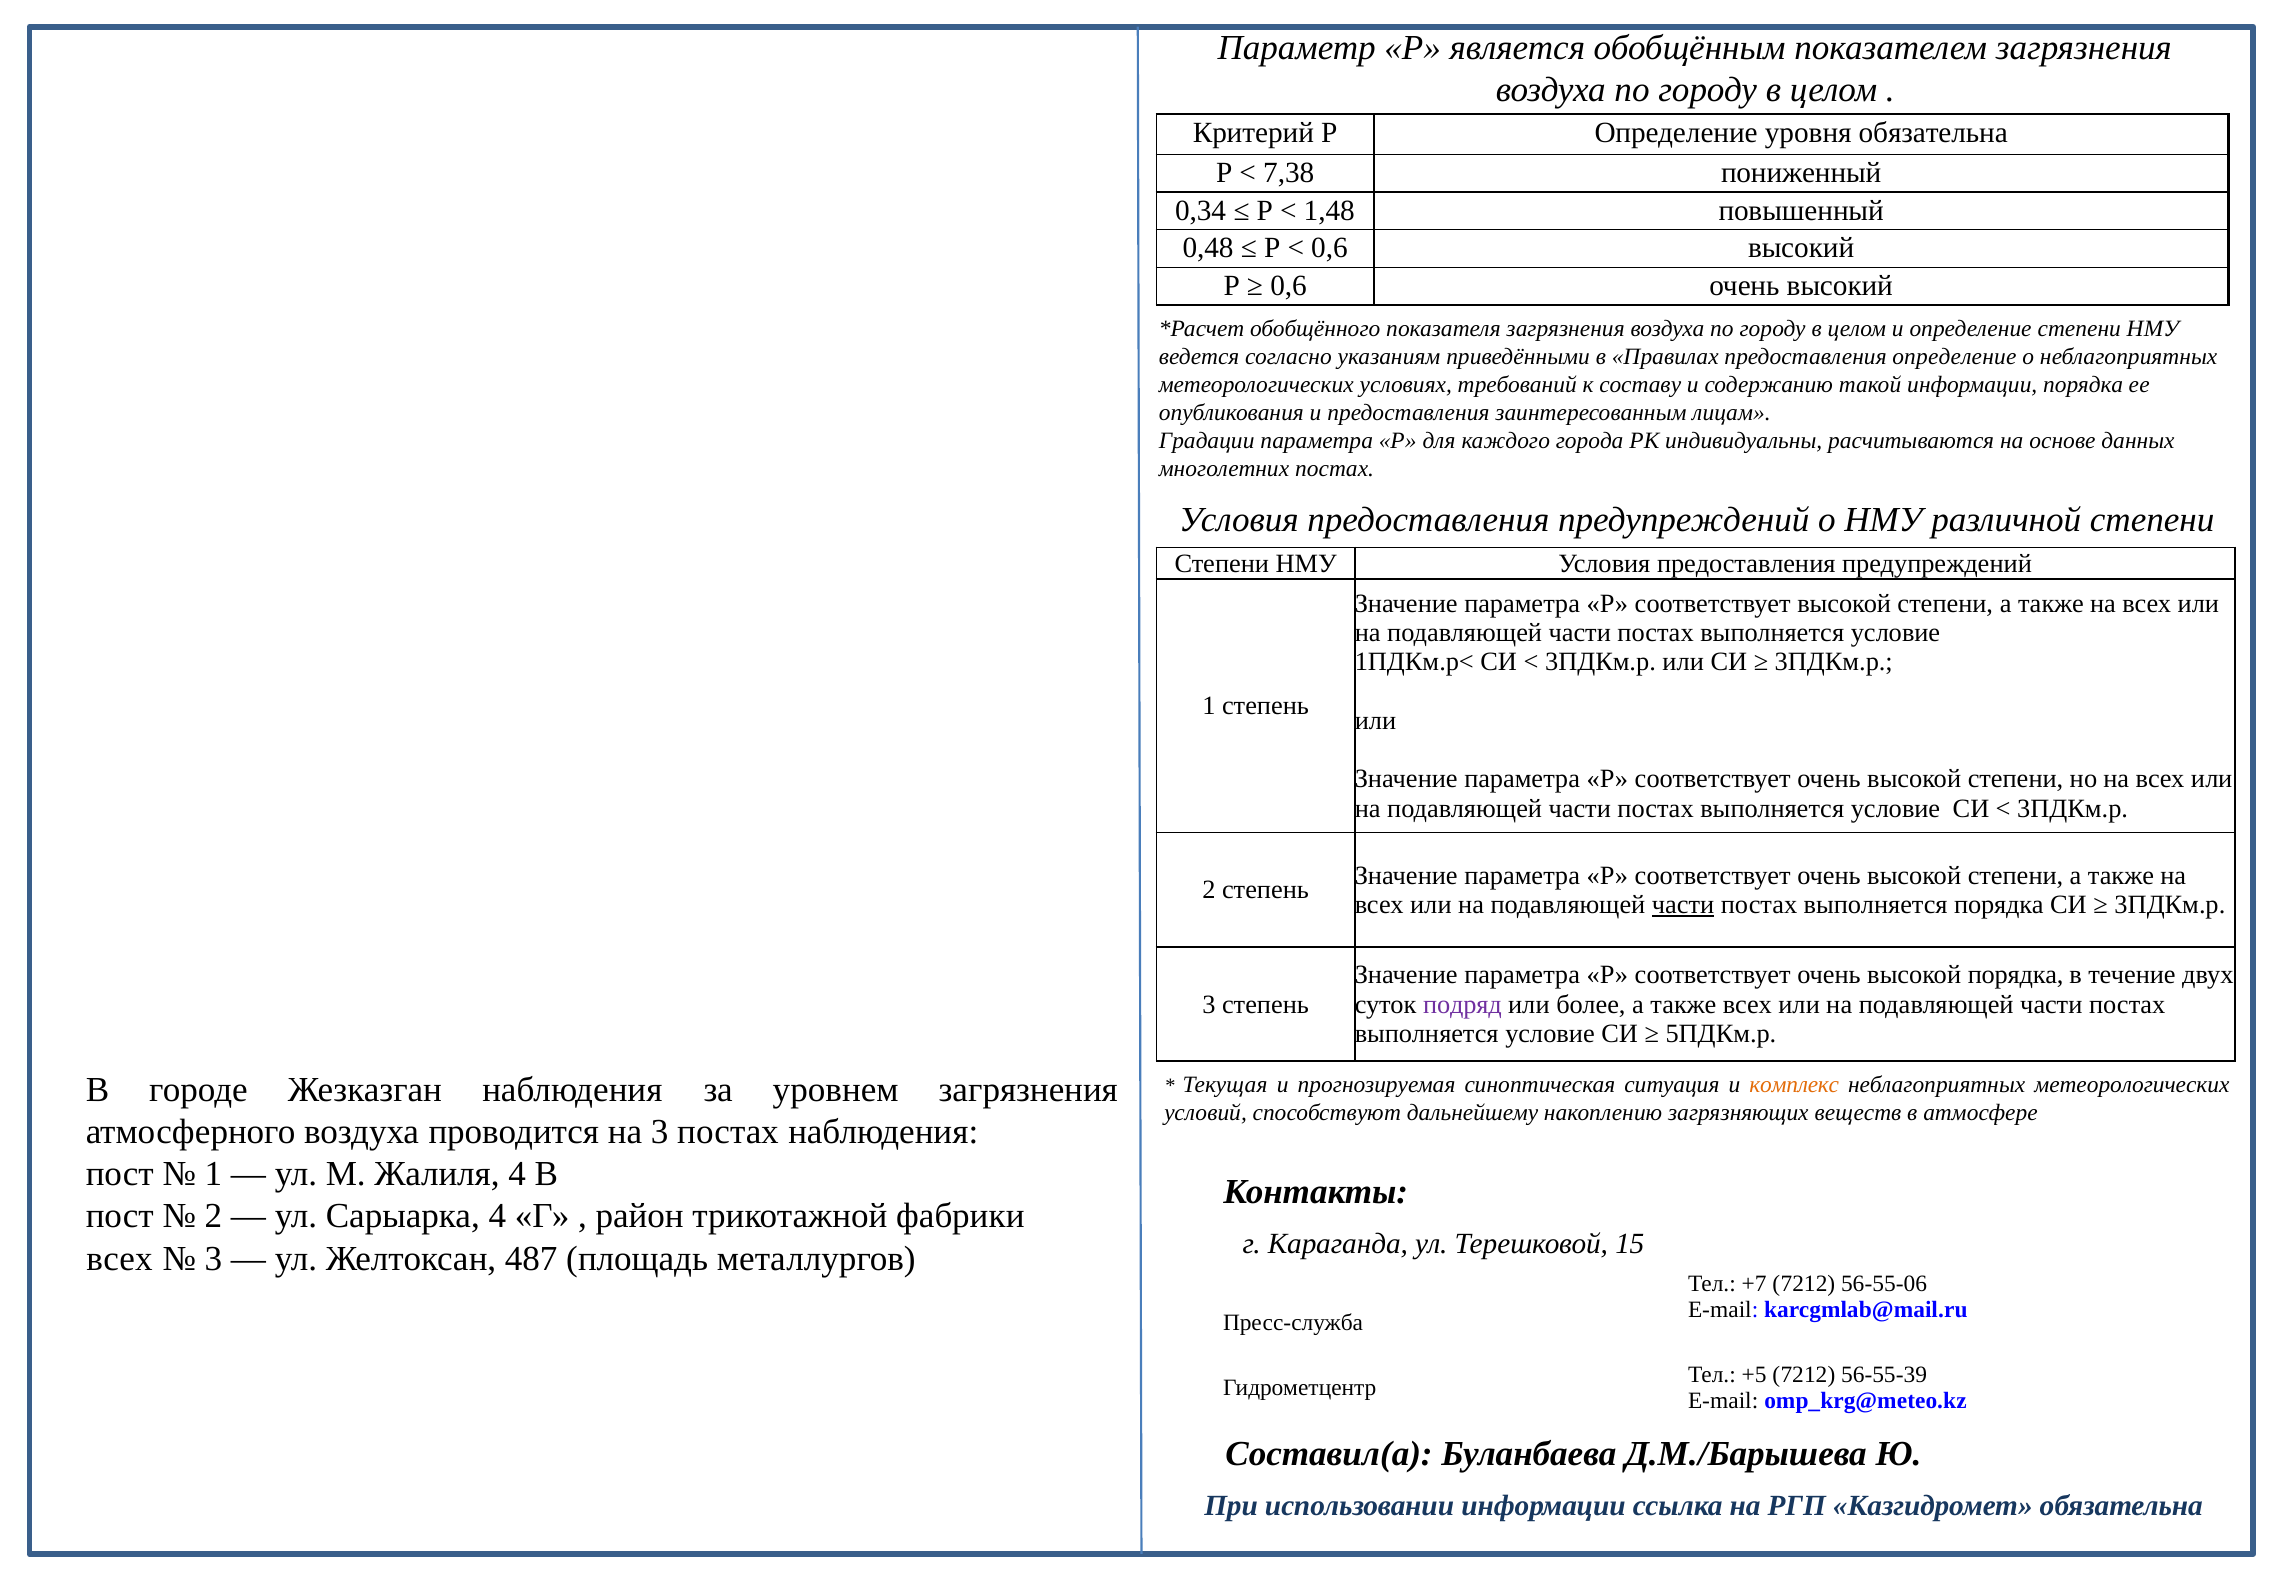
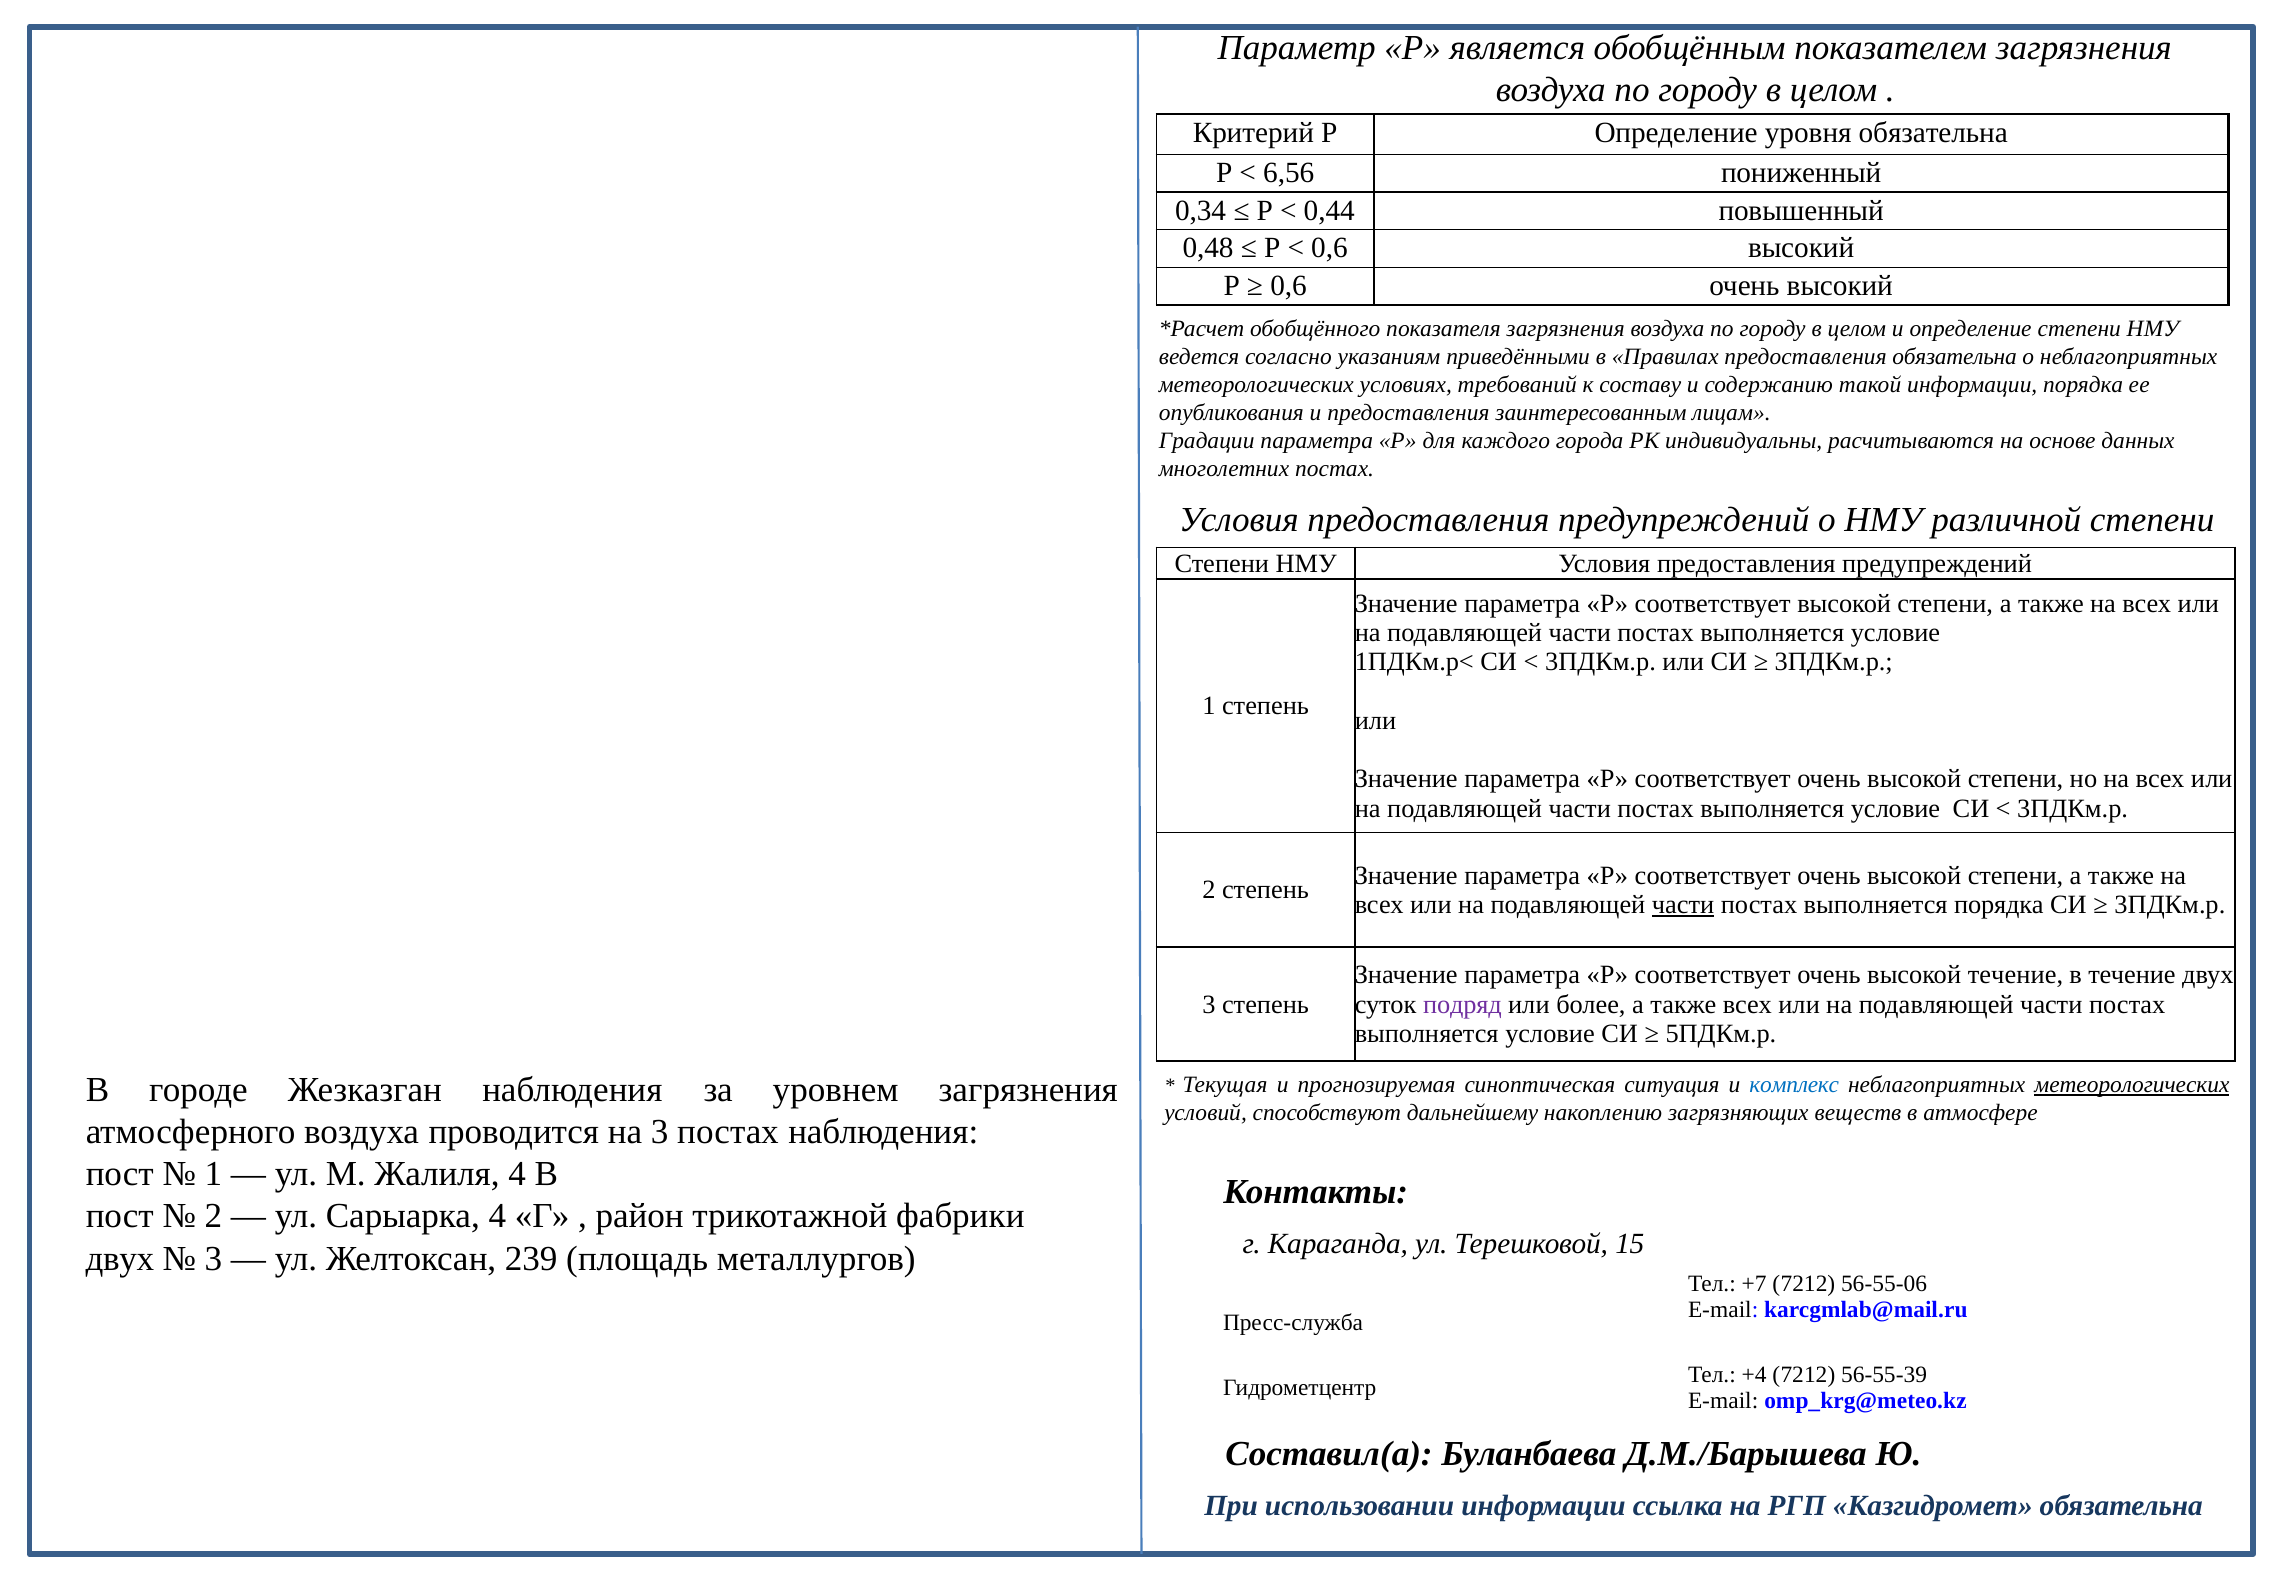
7,38: 7,38 -> 6,56 (1289, 173)
1,48: 1,48 -> 0,44 (1329, 210)
предоставления определение: определение -> обязательна (1955, 357)
высокой порядка: порядка -> течение (2015, 975)
комплекс colour: orange -> blue (1794, 1085)
метеорологических underline: none -> present (2132, 1085)
всех: всех -> двух (120, 1258)
487: 487 -> 239 (531, 1258)
+5: +5 -> +4 (1754, 1375)
